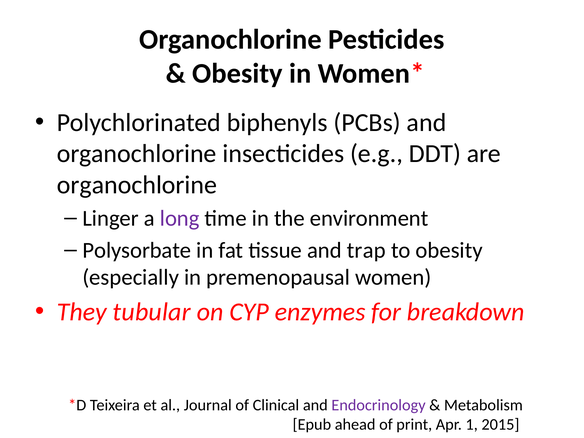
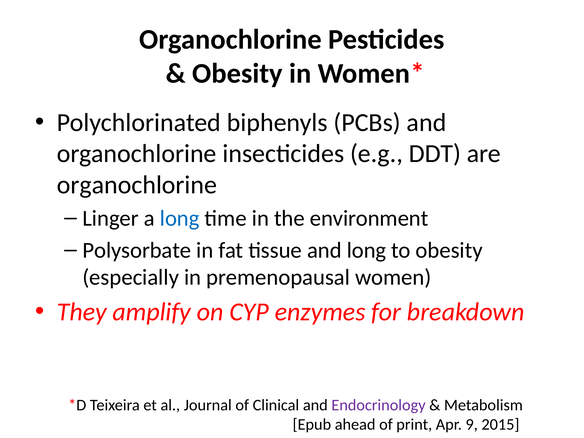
long colour: purple -> blue (180, 218)
and trap: trap -> long (366, 250)
tubular: tubular -> amplify (152, 312)
1: 1 -> 9 (472, 424)
